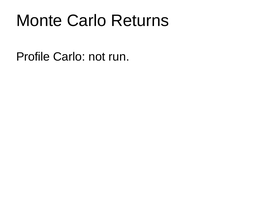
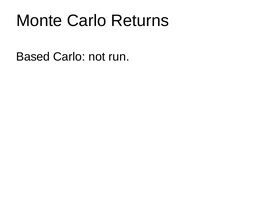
Profile: Profile -> Based (33, 57)
